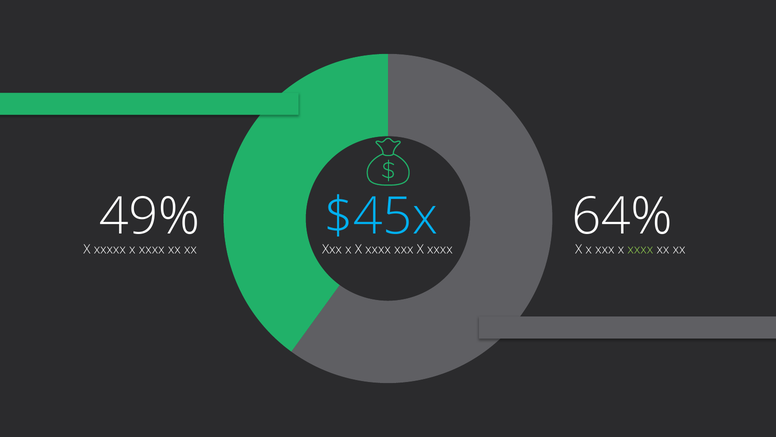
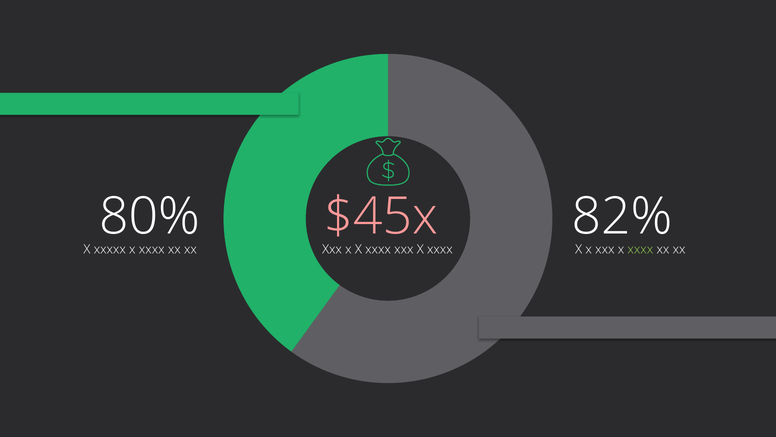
49%: 49% -> 80% (149, 216)
$45x colour: light blue -> pink (381, 216)
64%: 64% -> 82% (622, 216)
